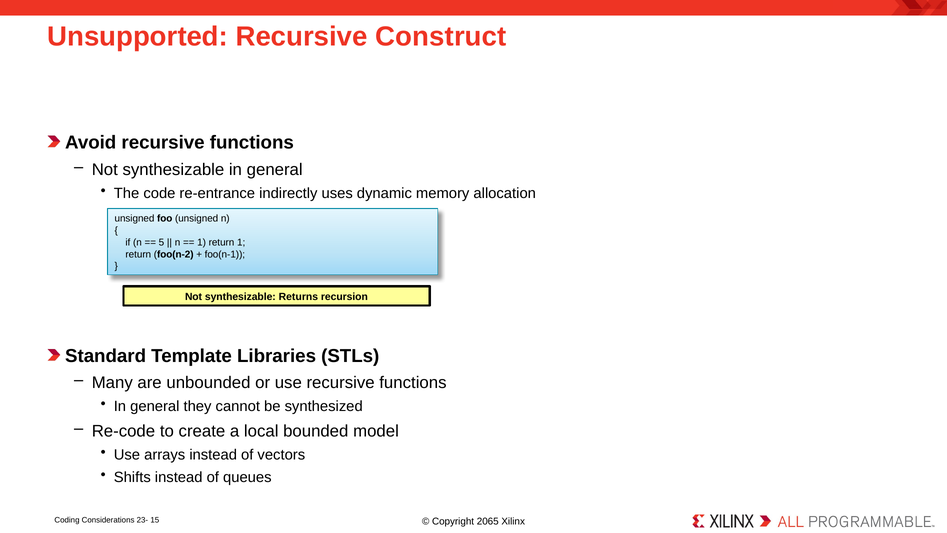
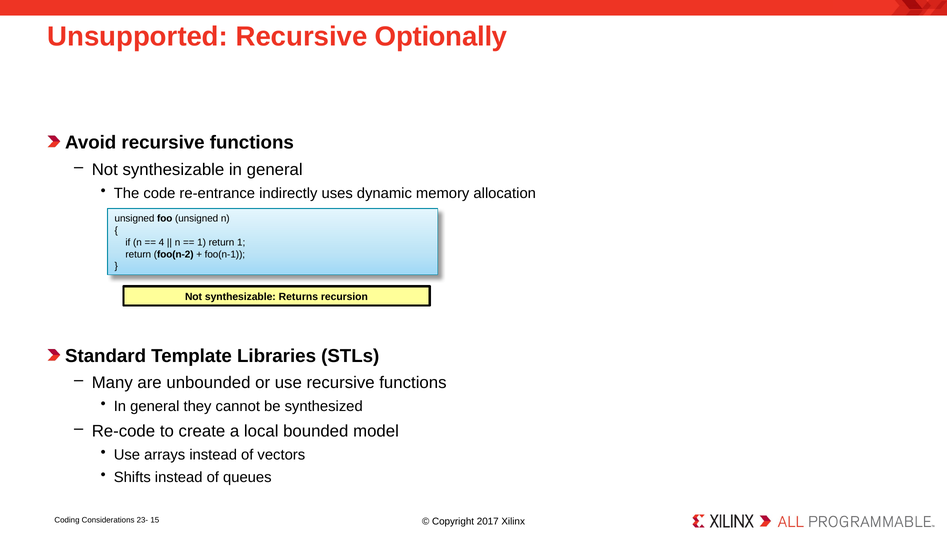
Construct: Construct -> Optionally (441, 37)
5: 5 -> 4 (161, 242)
2065: 2065 -> 2017 (488, 521)
